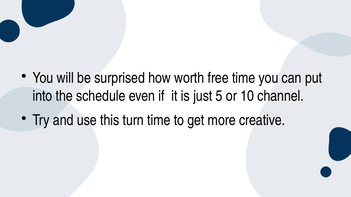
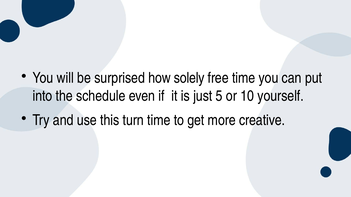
worth: worth -> solely (189, 78)
channel: channel -> yourself (281, 96)
